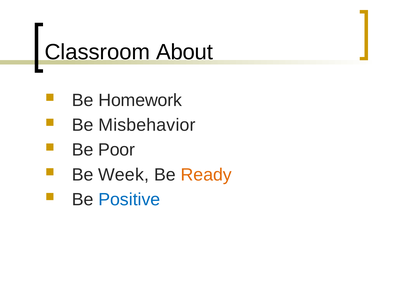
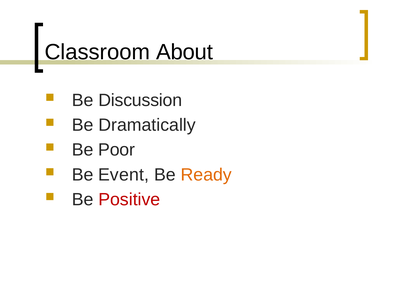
Homework: Homework -> Discussion (140, 100)
Misbehavior: Misbehavior -> Dramatically (147, 125)
Week: Week -> Event (124, 174)
Positive colour: blue -> red (129, 199)
